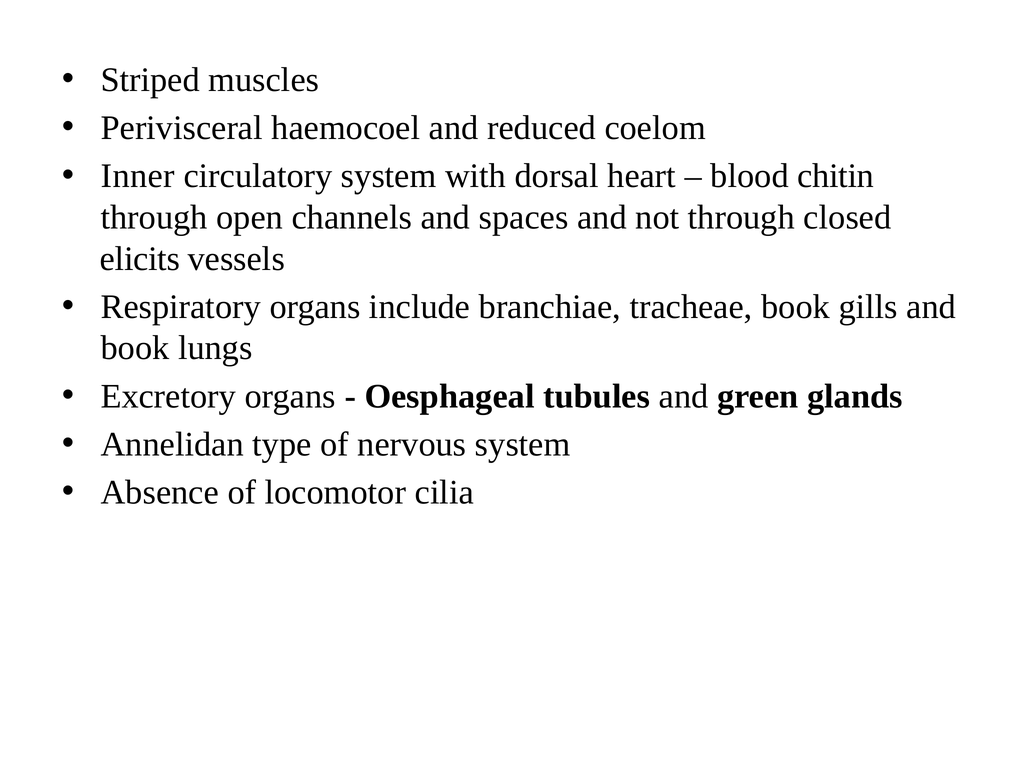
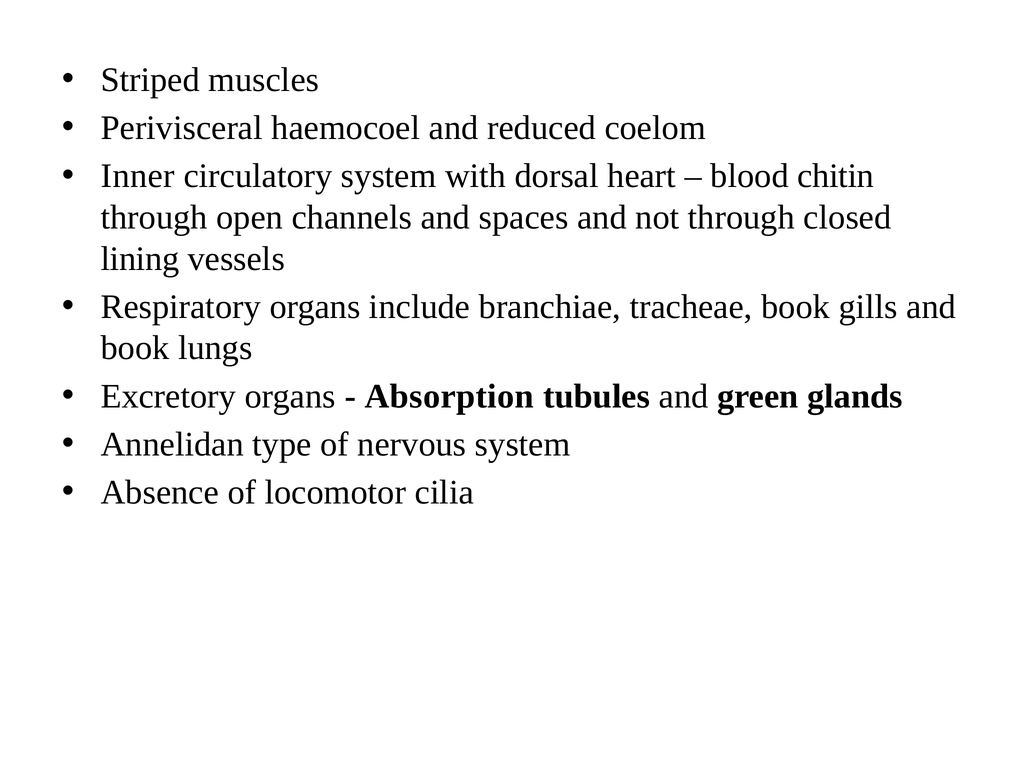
elicits: elicits -> lining (140, 259)
Oesphageal: Oesphageal -> Absorption (449, 396)
